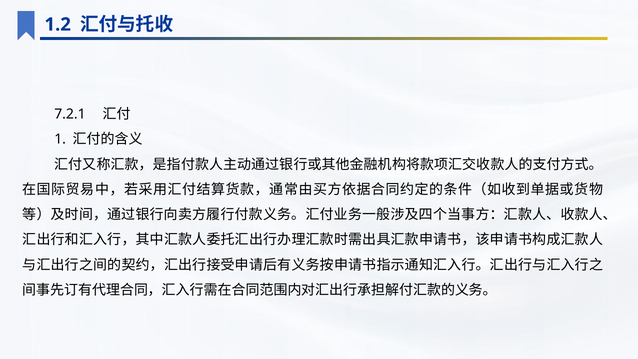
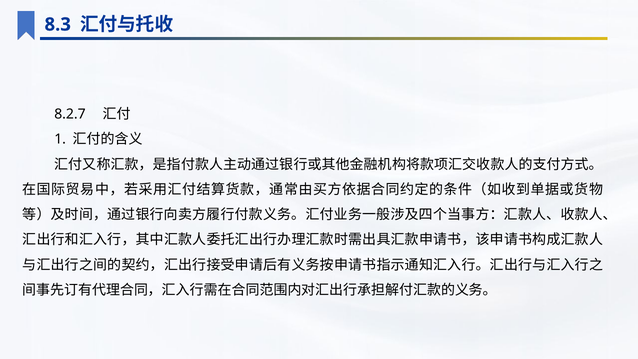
1.2: 1.2 -> 8.3 (58, 24)
7.2.1: 7.2.1 -> 8.2.7 (70, 114)
